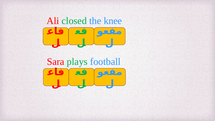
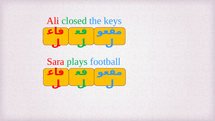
knee: knee -> keys (113, 21)
